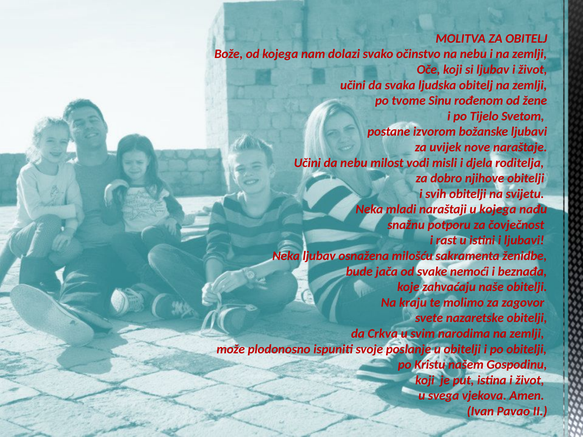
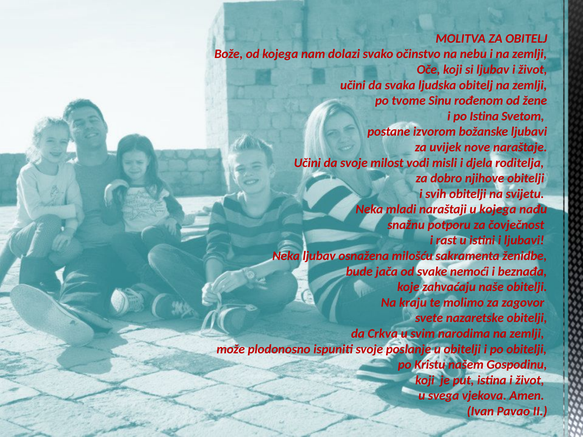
po Tijelo: Tijelo -> Istina (484, 116)
da nebu: nebu -> svoje (354, 163)
